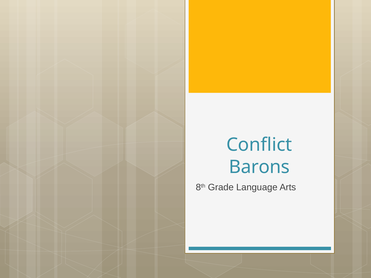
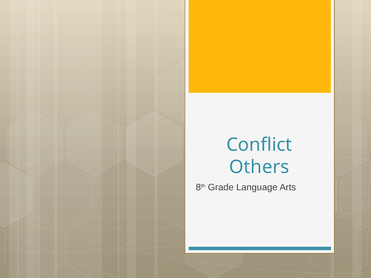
Barons: Barons -> Others (259, 167)
